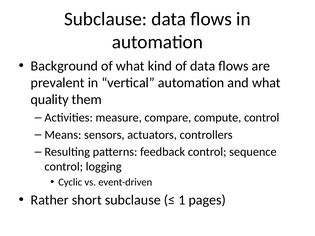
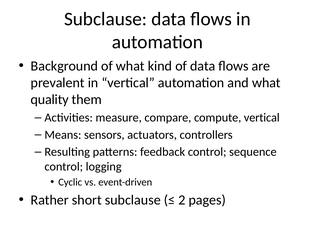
compute control: control -> vertical (262, 118)
1: 1 -> 2 (182, 200)
